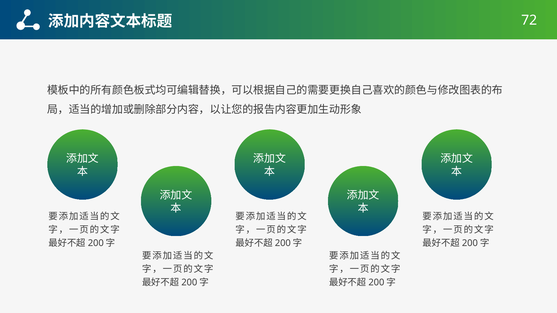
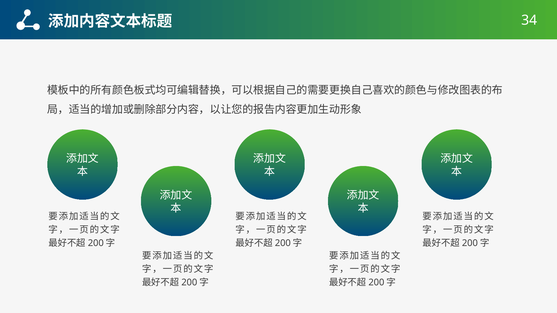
72: 72 -> 34 (529, 20)
